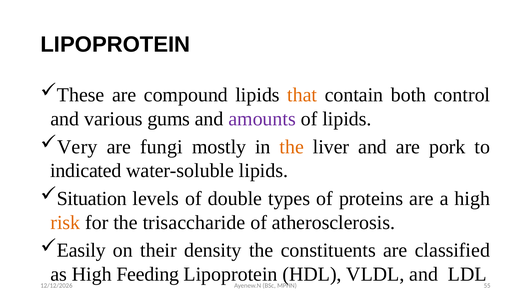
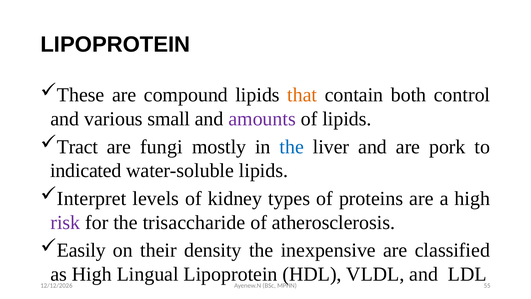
gums: gums -> small (169, 119)
Very: Very -> Tract (77, 147)
the colour: orange -> blue (292, 147)
Situation: Situation -> Interpret (92, 198)
double: double -> kidney (235, 198)
risk colour: orange -> purple (65, 222)
constituents: constituents -> inexpensive (328, 250)
Feeding: Feeding -> Lingual (148, 274)
